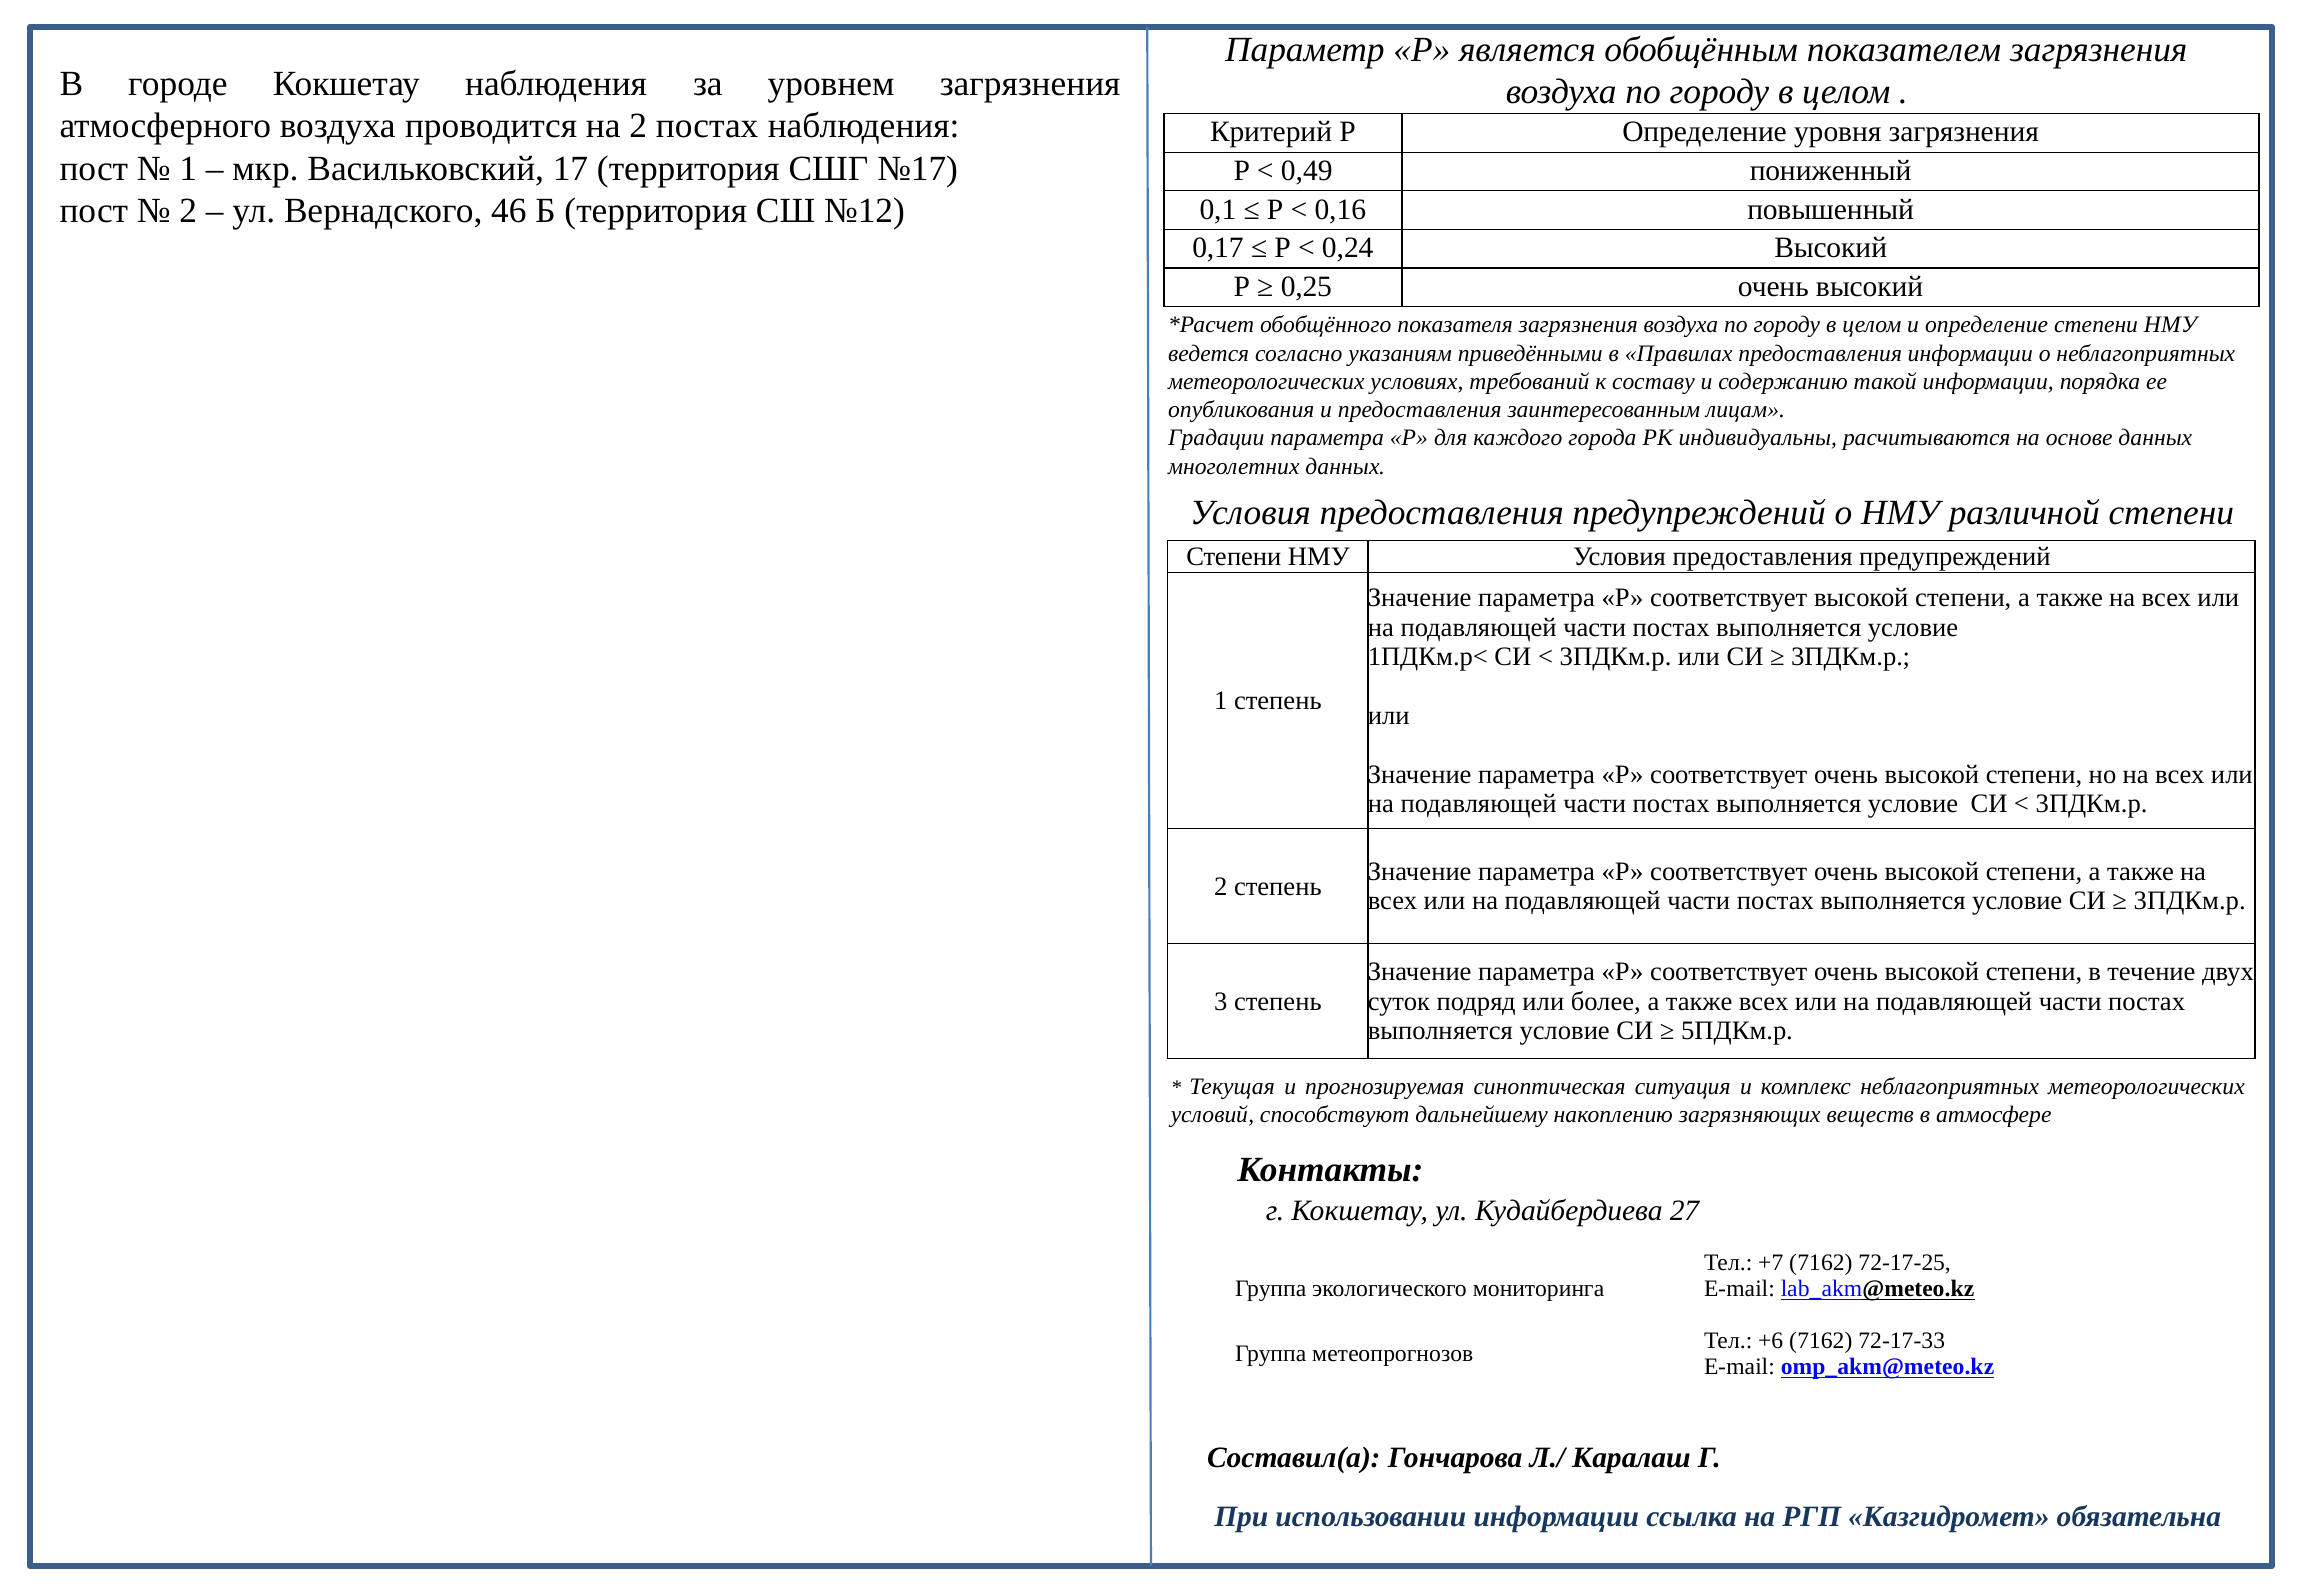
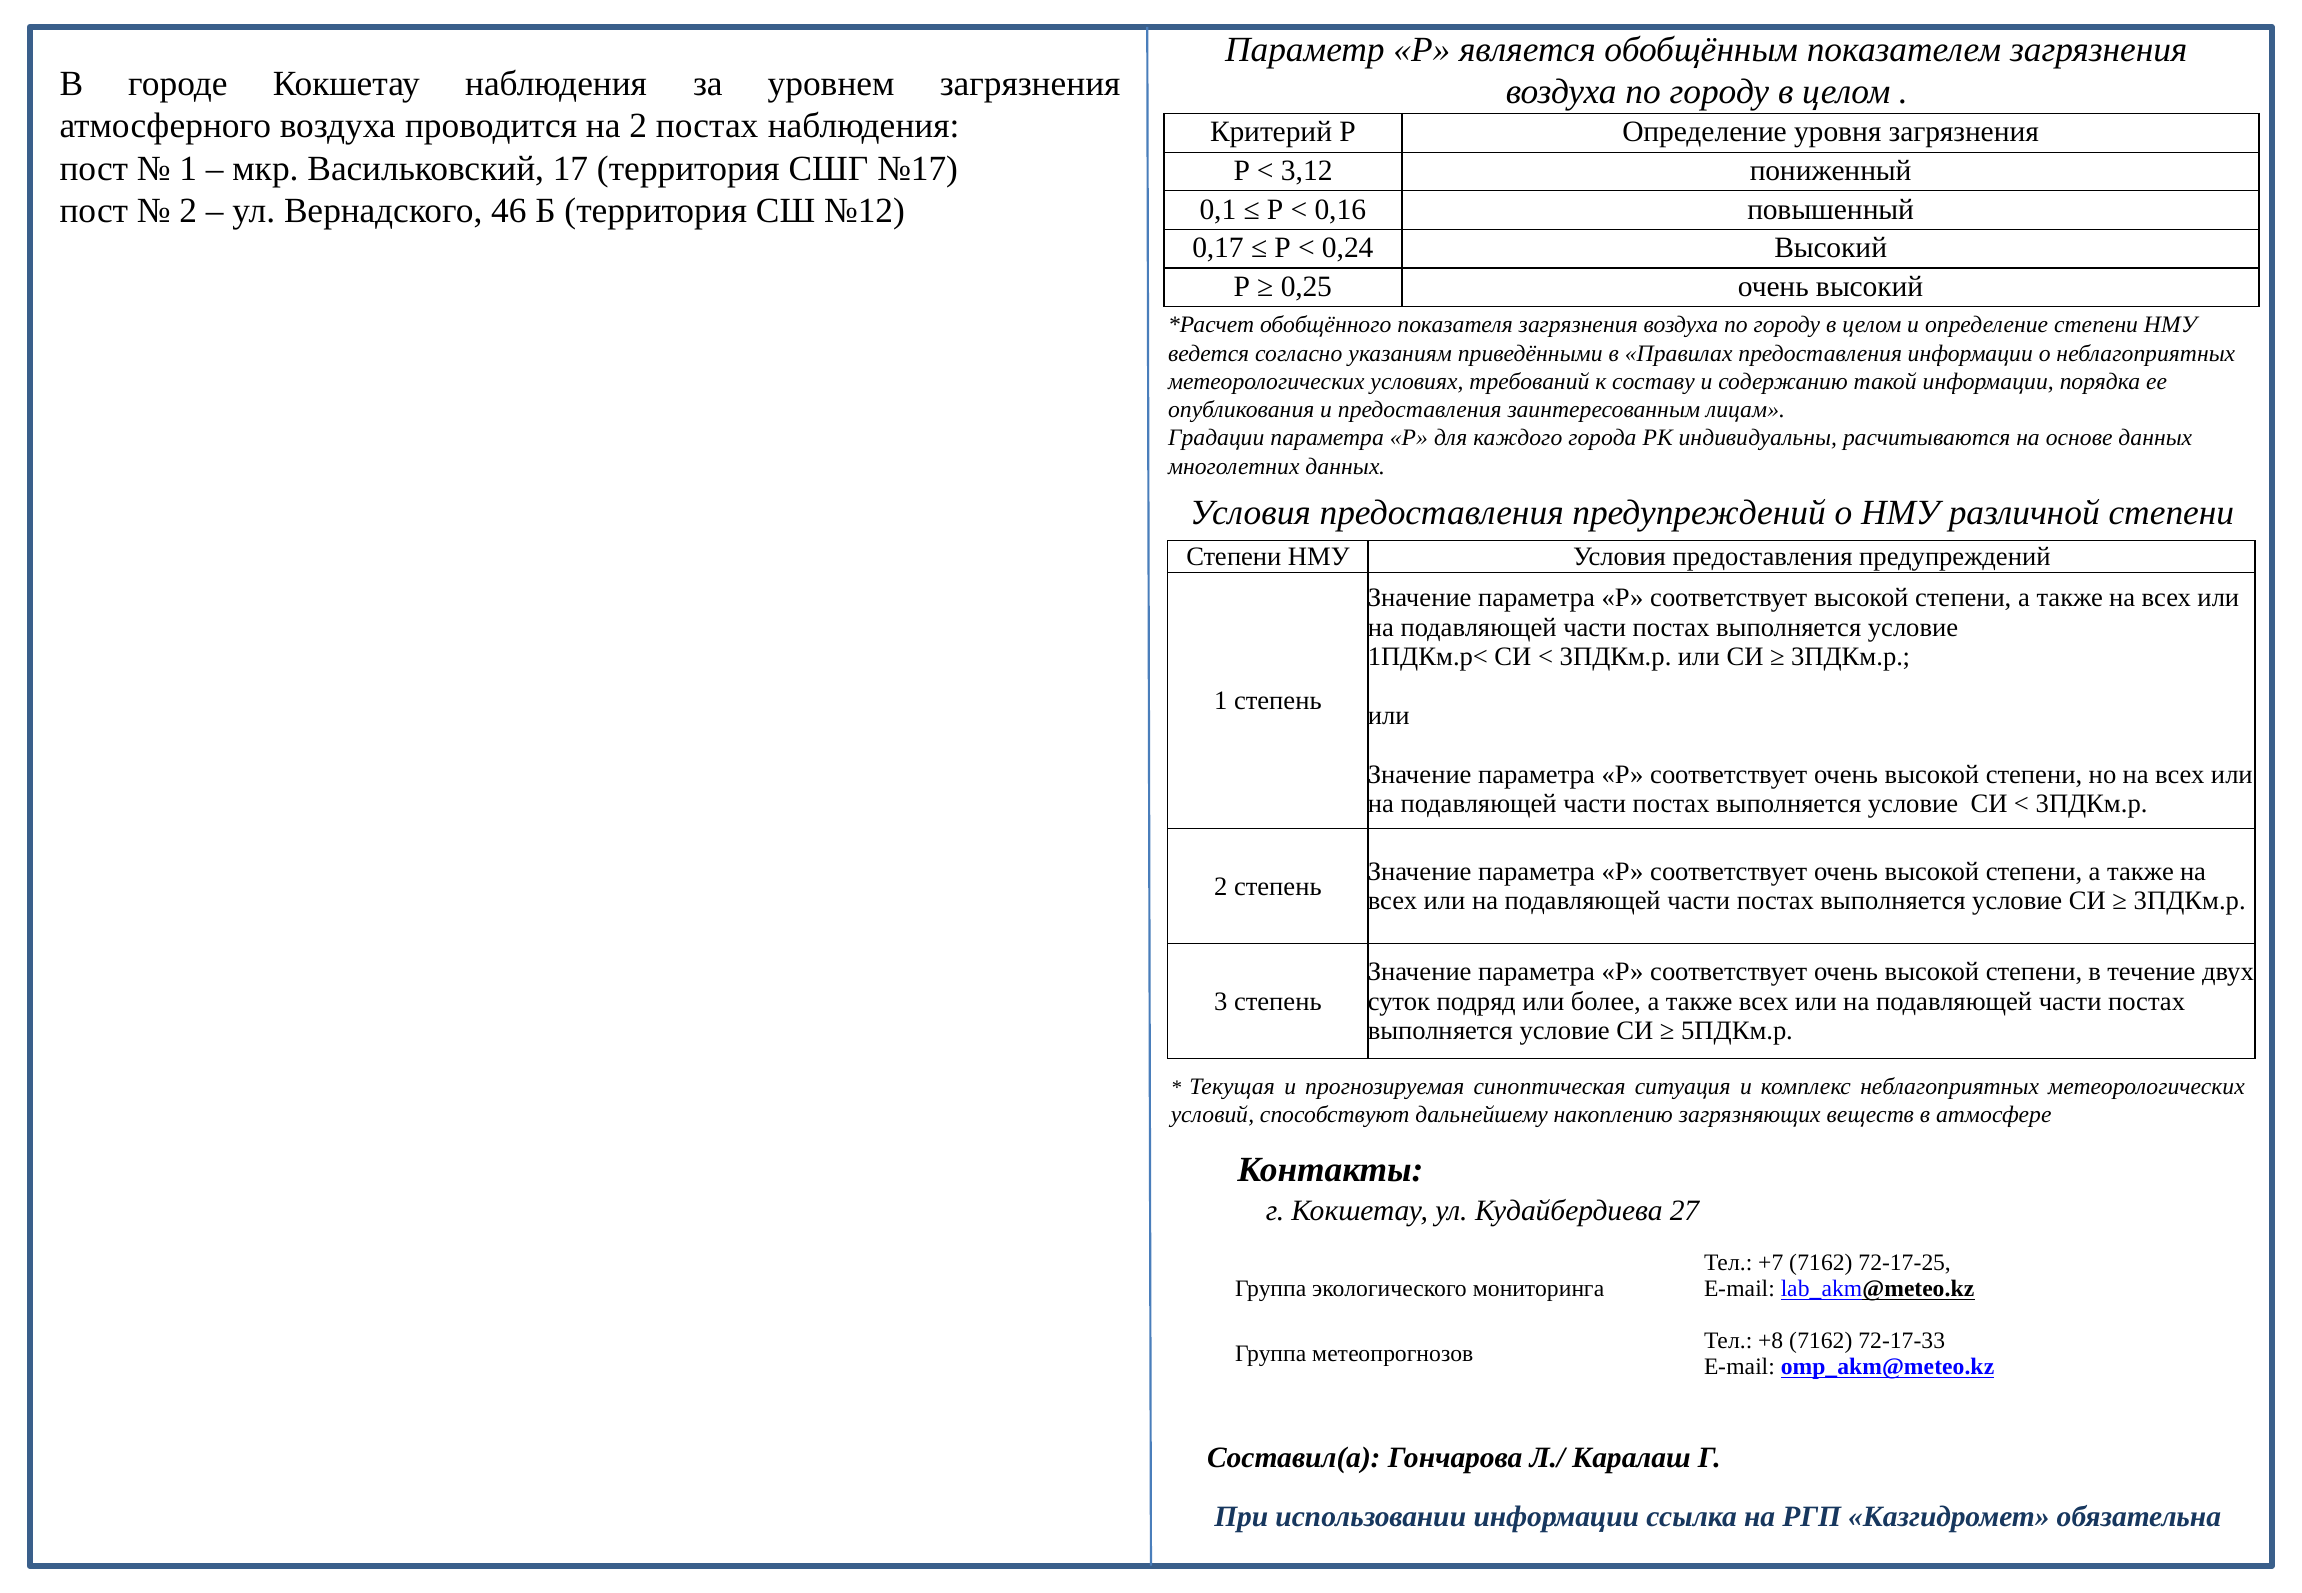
0,49: 0,49 -> 3,12 (1307, 171)
+6: +6 -> +8 (1771, 1341)
